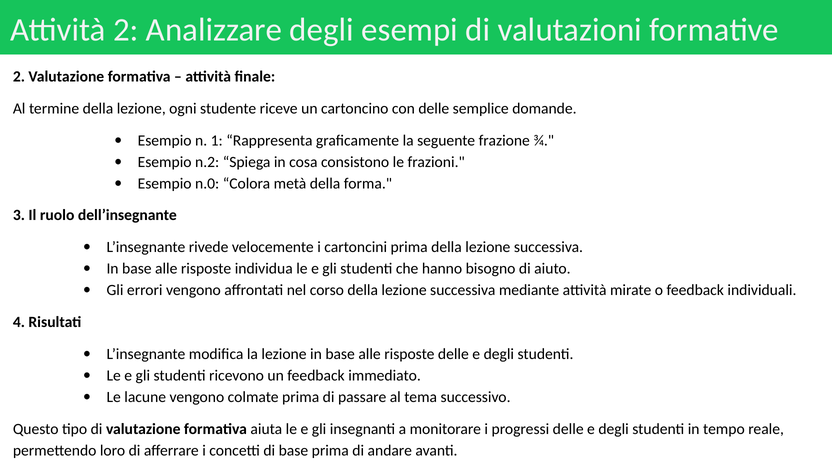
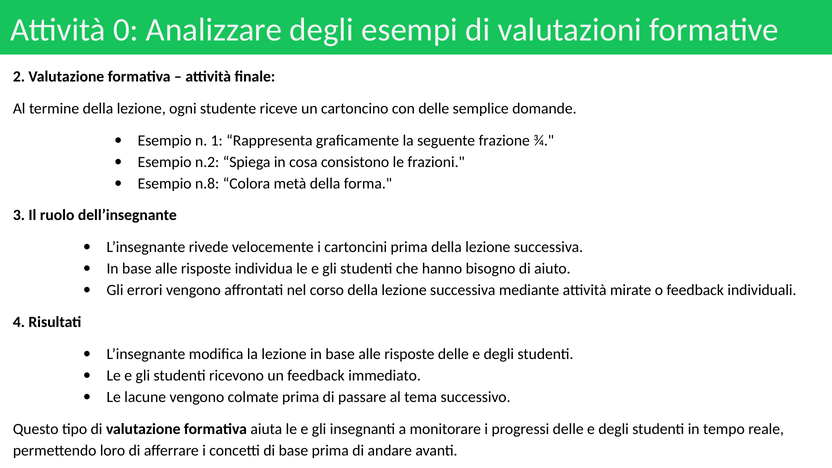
Attività 2: 2 -> 0 (126, 30)
n.0: n.0 -> n.8 (207, 183)
